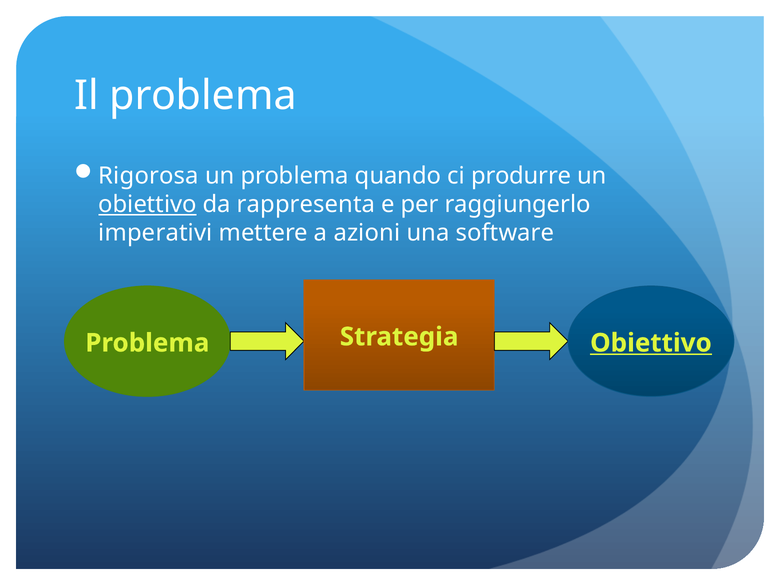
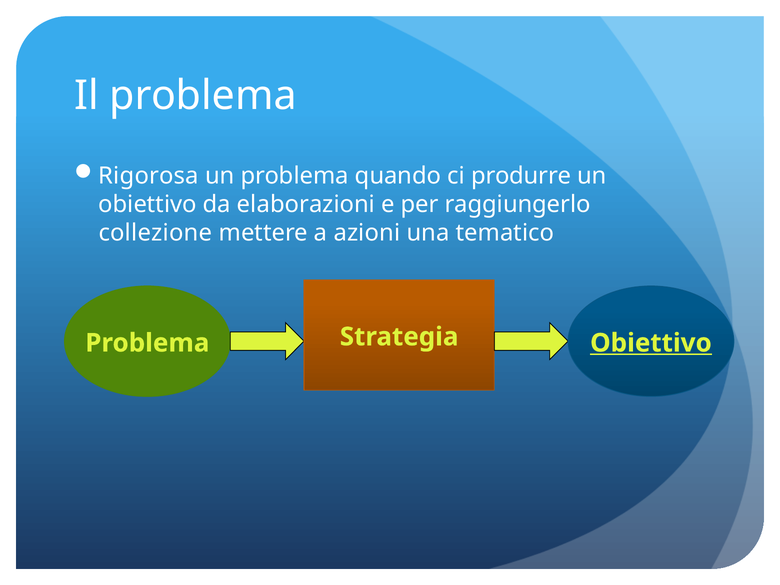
obiettivo underline: present -> none (148, 204)
rappresenta: rappresenta -> elaborazioni (306, 204)
imperativi: imperativi -> collezione (155, 233)
software: software -> tematico (505, 233)
